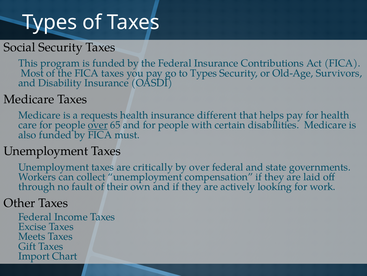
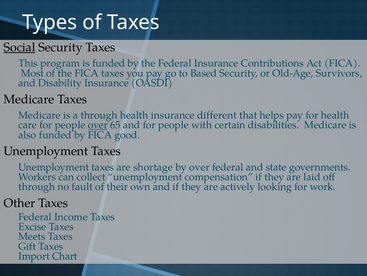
Social underline: none -> present (20, 47)
to Types: Types -> Based (204, 73)
a requests: requests -> through (99, 115)
must: must -> good (127, 135)
critically: critically -> shortage (153, 167)
